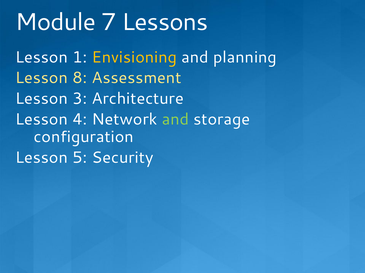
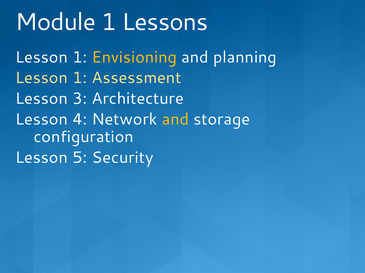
Module 7: 7 -> 1 (109, 22)
8: 8 -> 1 (80, 78)
and colour: light green -> yellow (175, 120)
